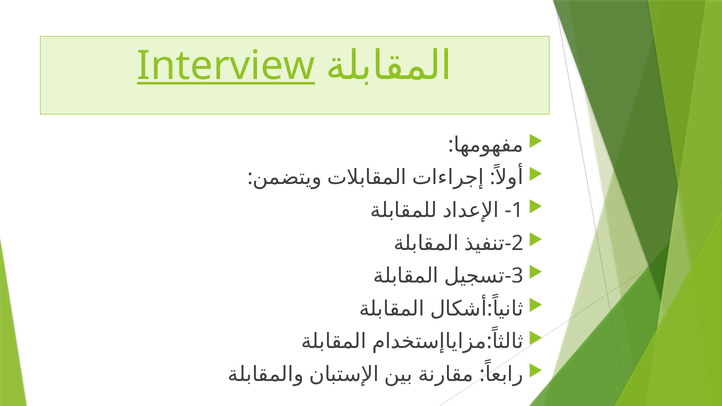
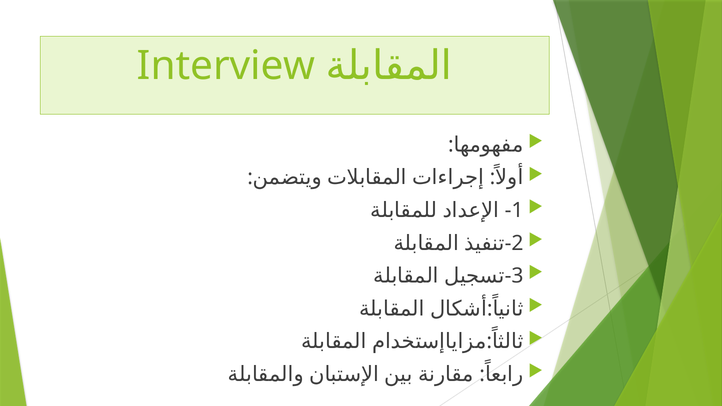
Interview underline: present -> none (226, 66)
